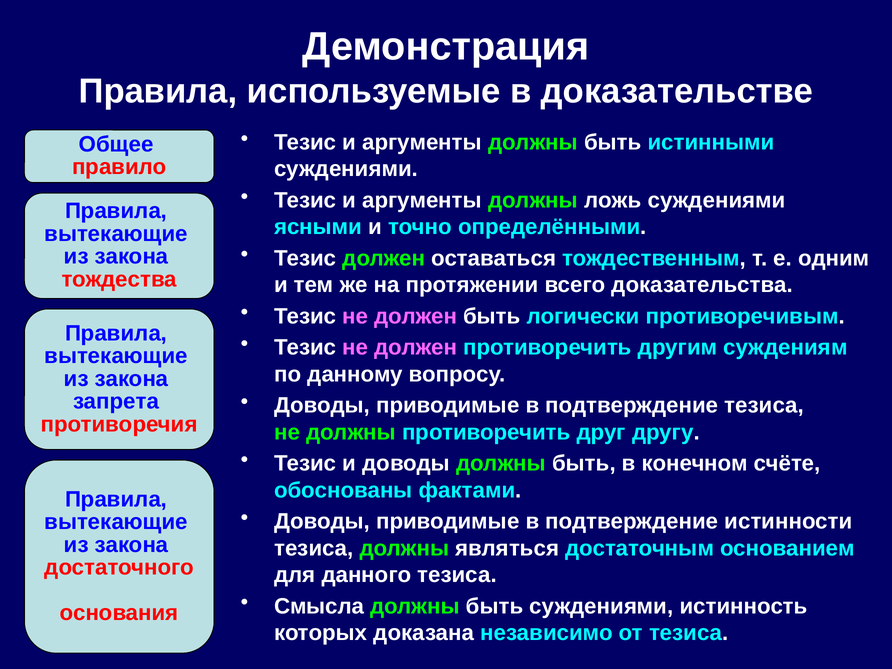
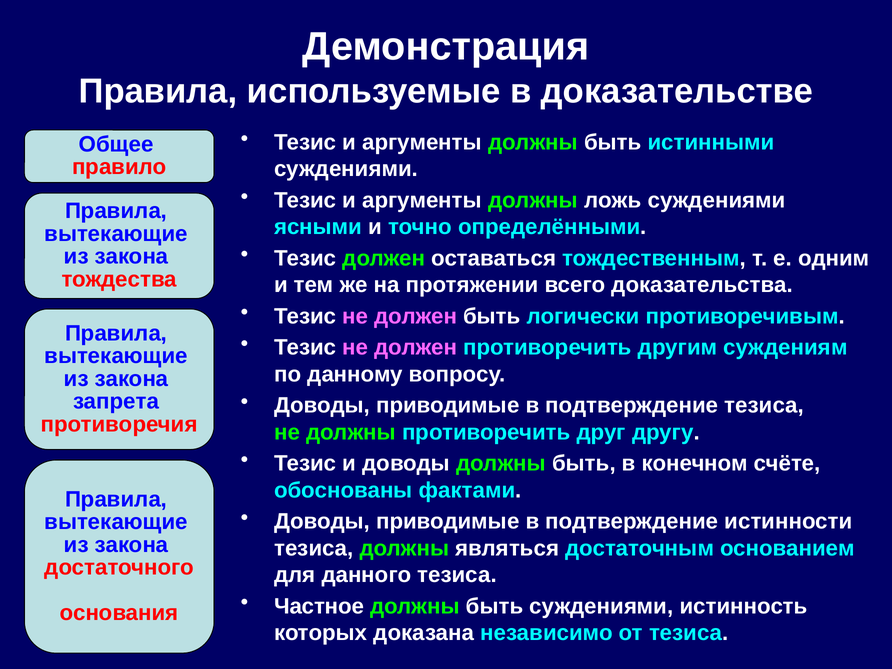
Смысла: Смысла -> Частное (319, 606)
